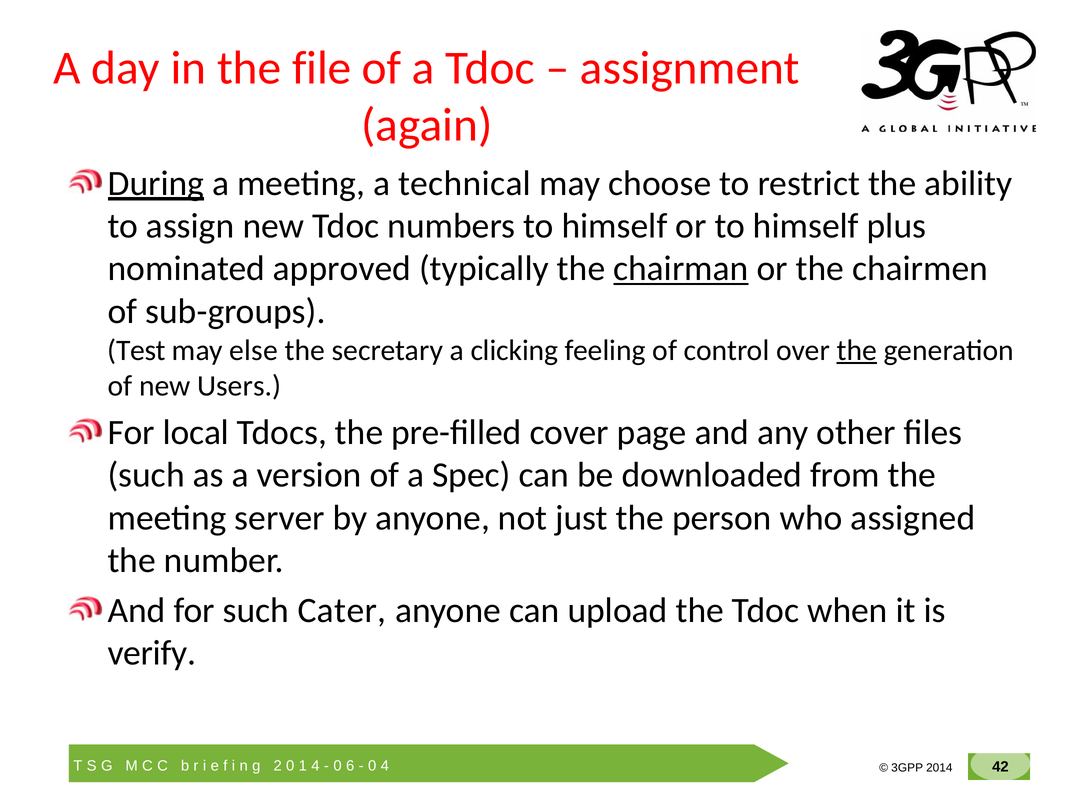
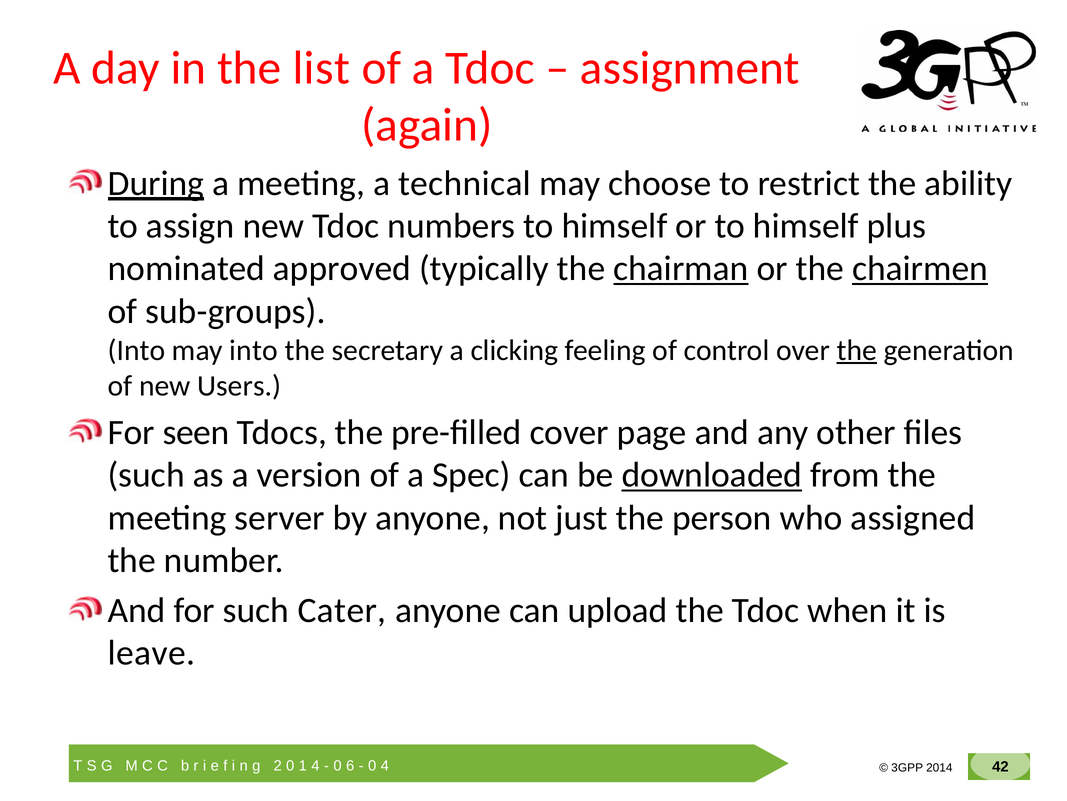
file: file -> list (321, 68)
chairmen underline: none -> present (920, 268)
Test: Test -> Into (136, 350)
may else: else -> into (254, 350)
local: local -> seen (196, 432)
downloaded underline: none -> present (712, 475)
verify: verify -> leave (152, 653)
